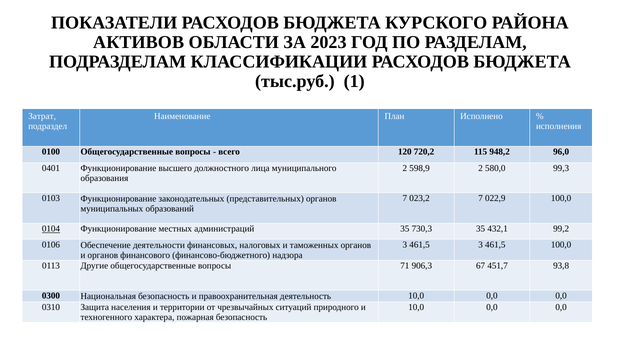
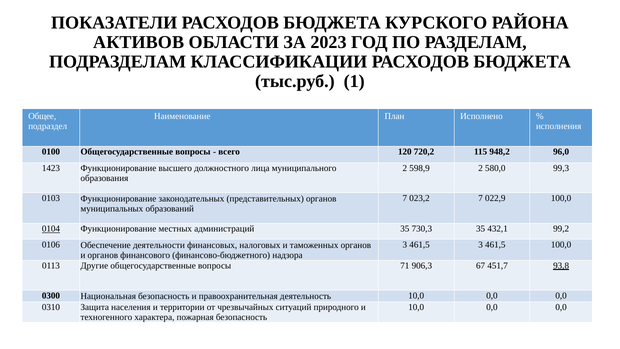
Затрат: Затрат -> Общее (42, 116)
0401: 0401 -> 1423 (51, 168)
93,8 underline: none -> present (561, 265)
